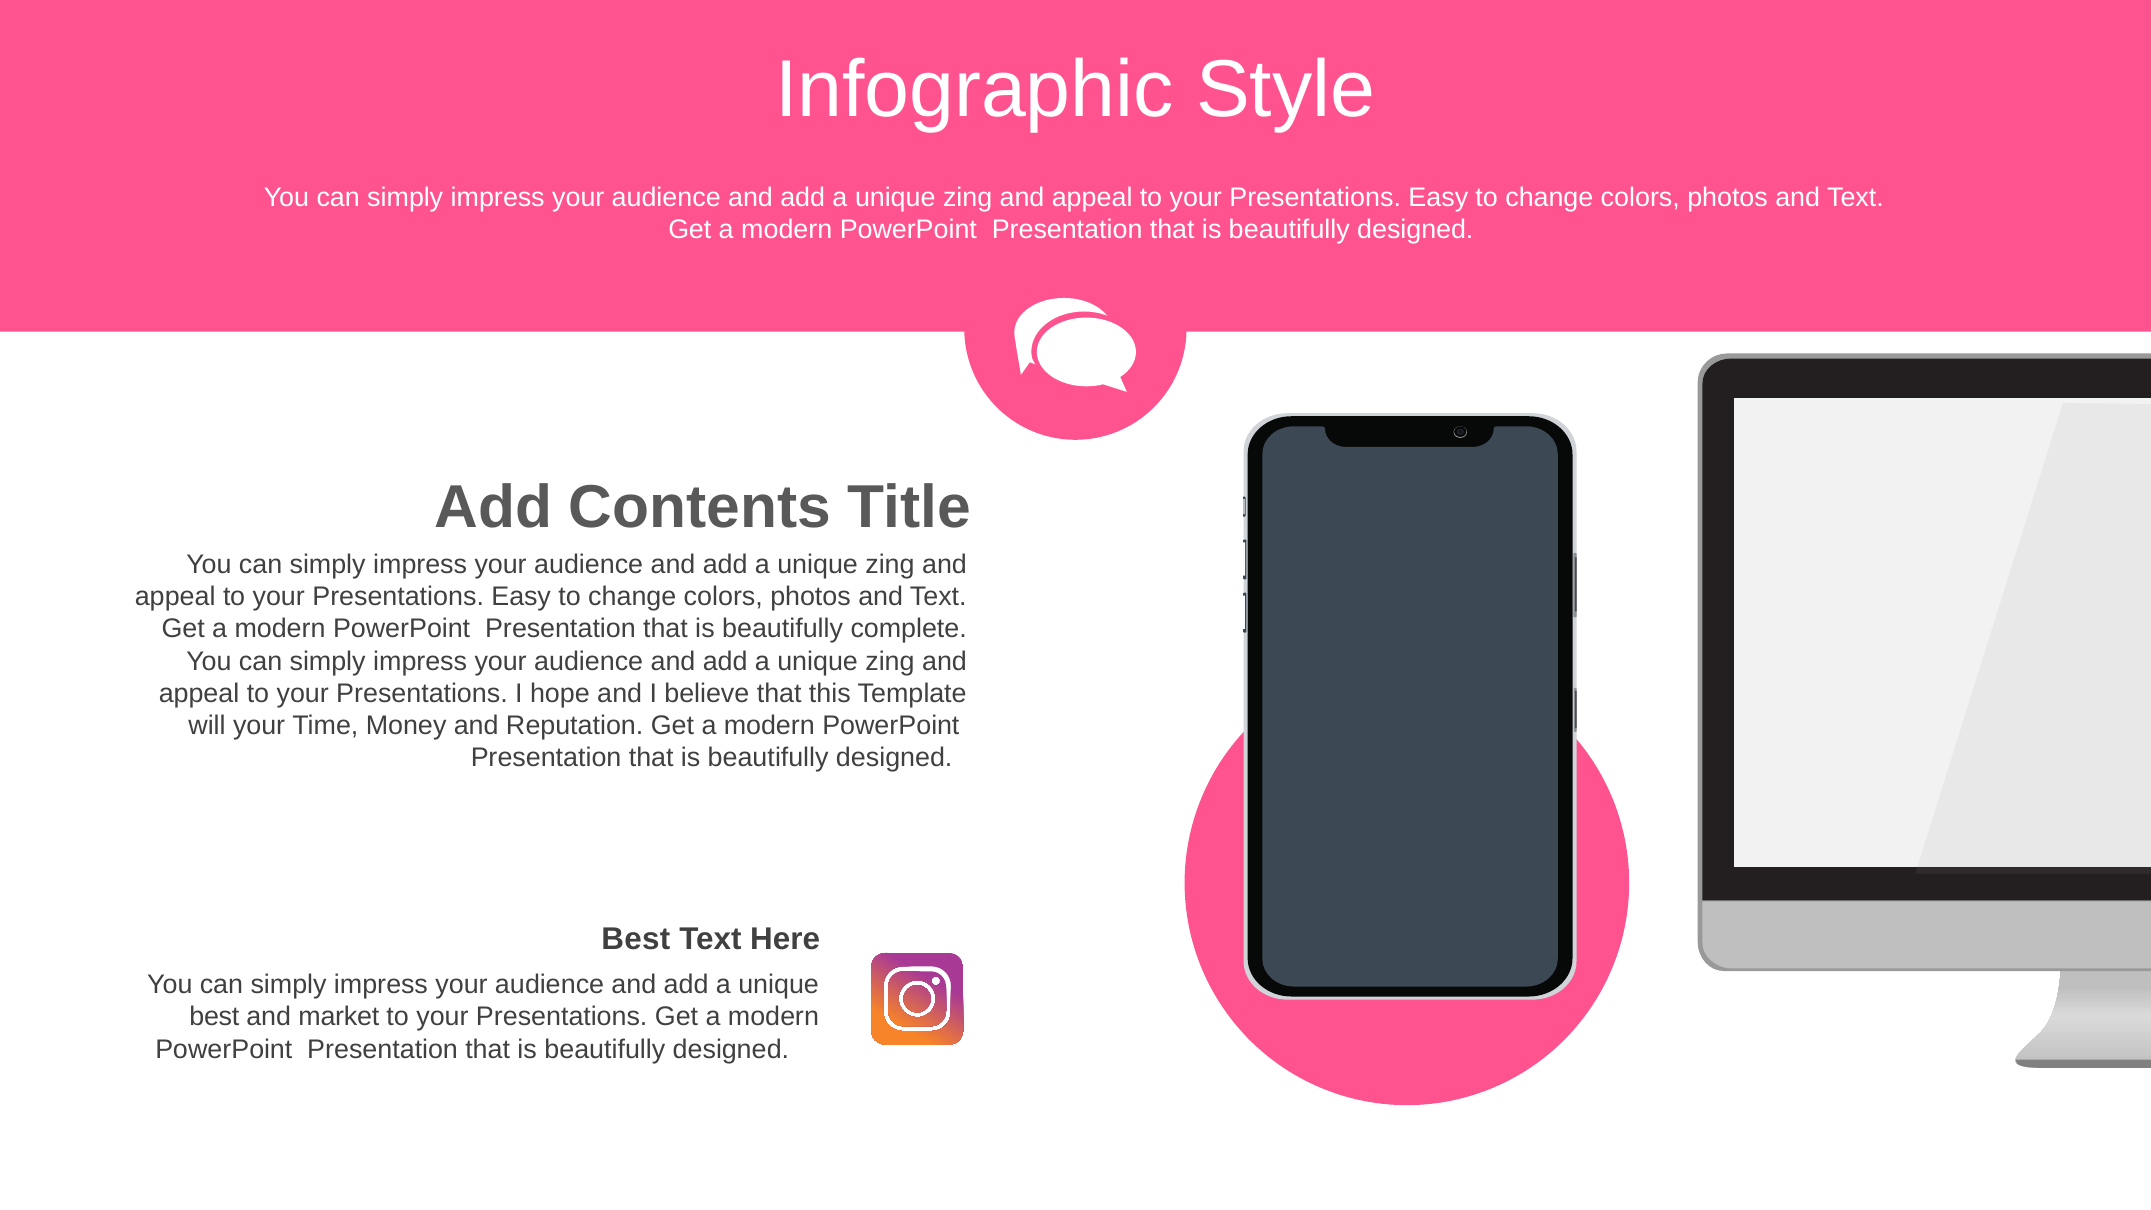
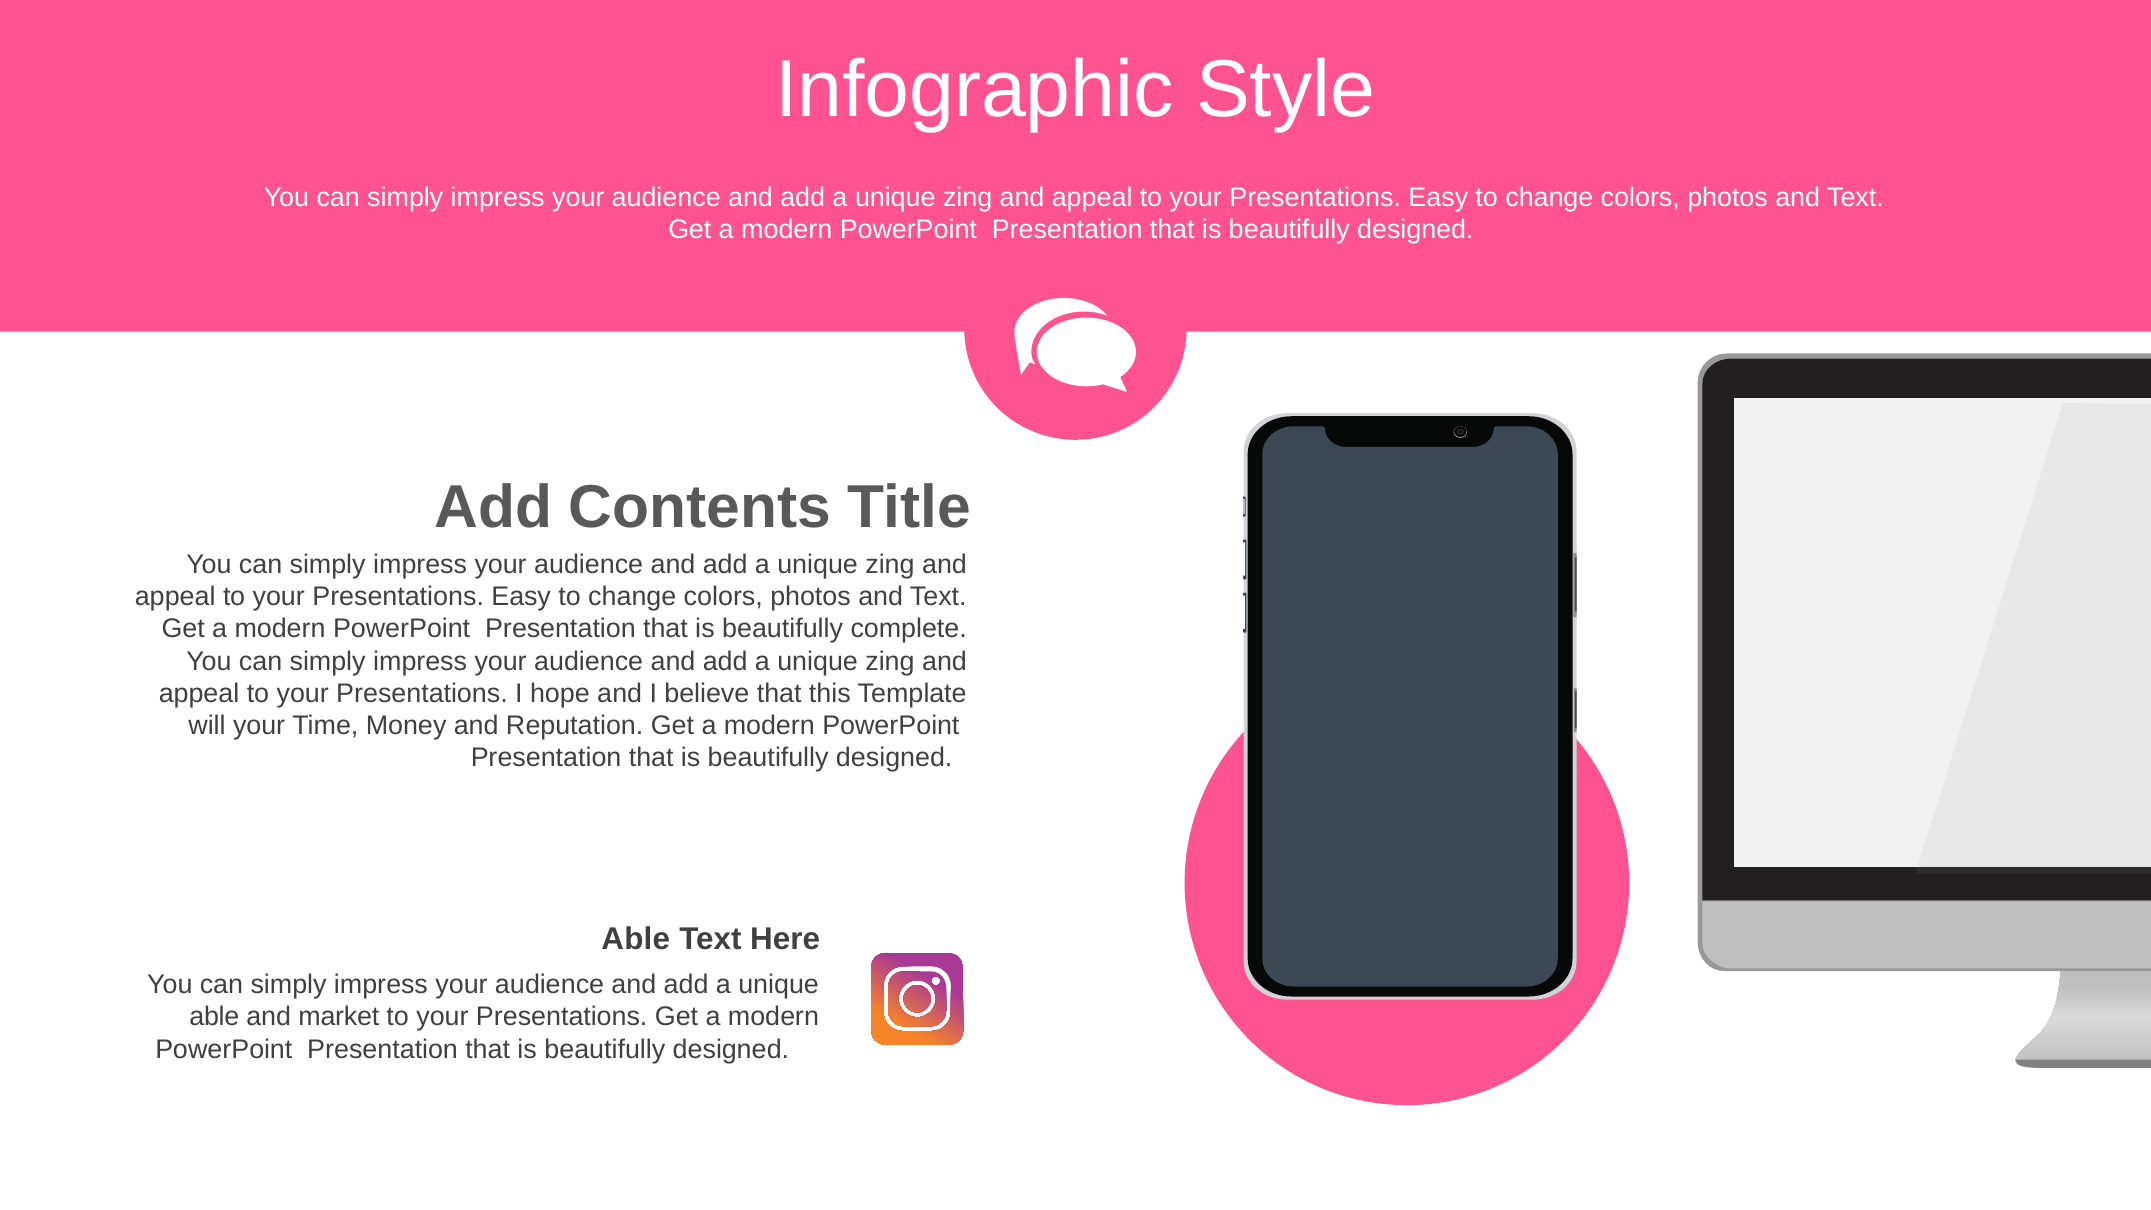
Best: Best -> Able (636, 939)
best: best -> able (214, 1017)
